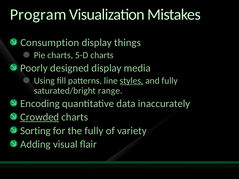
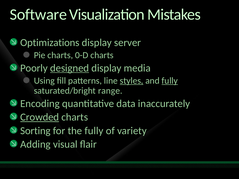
Program: Program -> Software (38, 15)
Consumption: Consumption -> Optimizations (50, 43)
things: things -> server (128, 43)
5-D: 5-D -> 0-D (82, 55)
designed underline: none -> present (70, 68)
fully underline: none -> present (170, 81)
